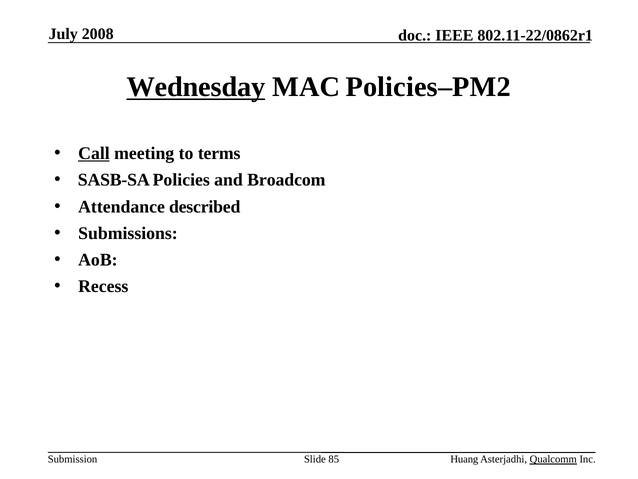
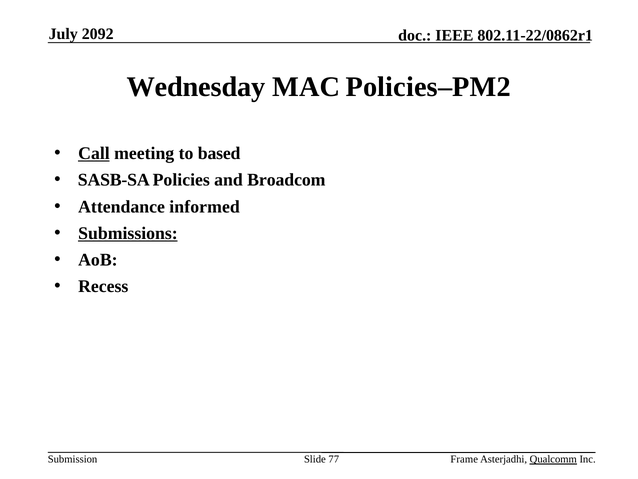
2008: 2008 -> 2092 (98, 34)
Wednesday underline: present -> none (196, 87)
terms: terms -> based (219, 153)
described: described -> informed (205, 207)
Submissions underline: none -> present (128, 233)
85: 85 -> 77 (334, 459)
Huang: Huang -> Frame (464, 459)
